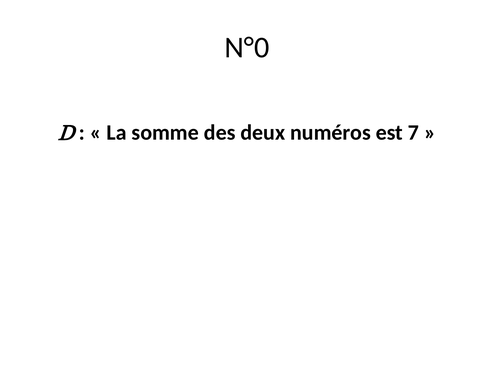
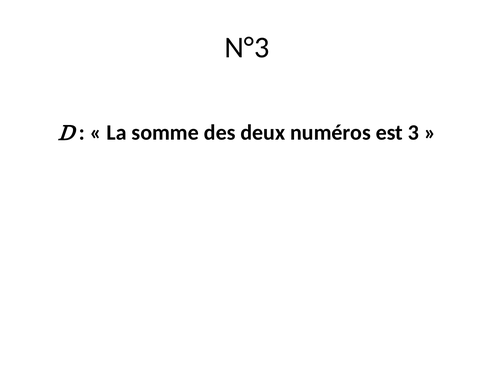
N°0: N°0 -> N°3 (247, 47)
7: 7 -> 3 (413, 132)
